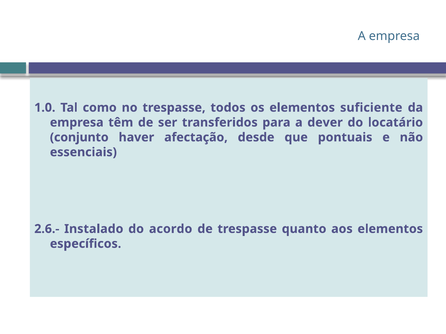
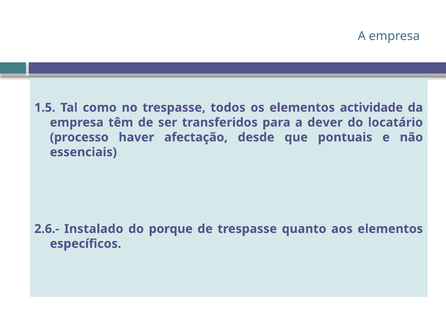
1.0: 1.0 -> 1.5 (45, 108)
suficiente: suficiente -> actividade (371, 108)
conjunto: conjunto -> processo (79, 138)
acordo: acordo -> porque (171, 229)
